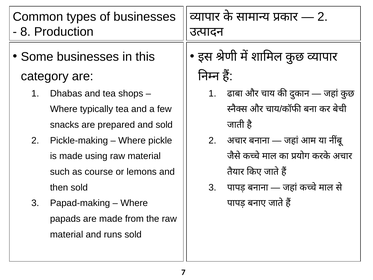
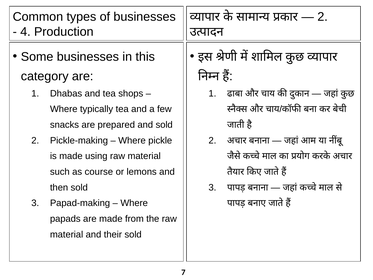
8: 8 -> 4 (25, 32)
runs: runs -> their (113, 234)
